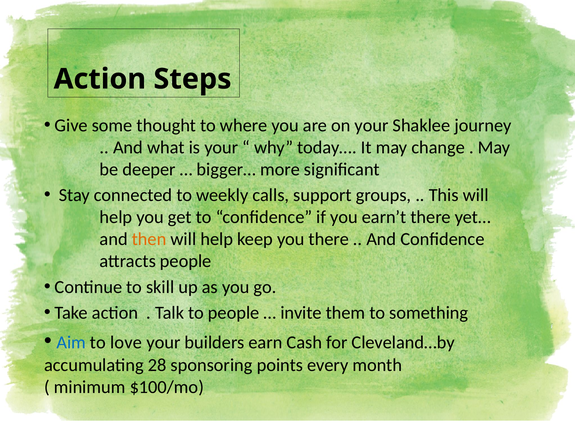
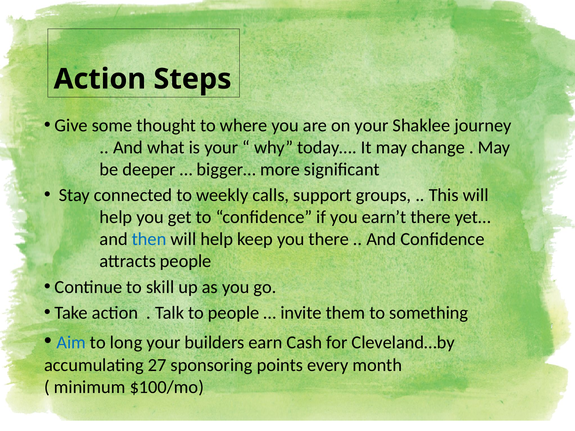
then colour: orange -> blue (149, 239)
love: love -> long (126, 343)
28: 28 -> 27 (157, 365)
